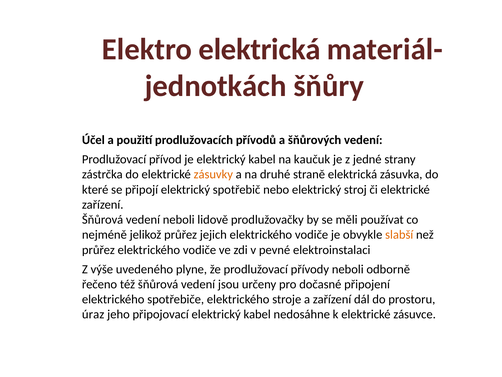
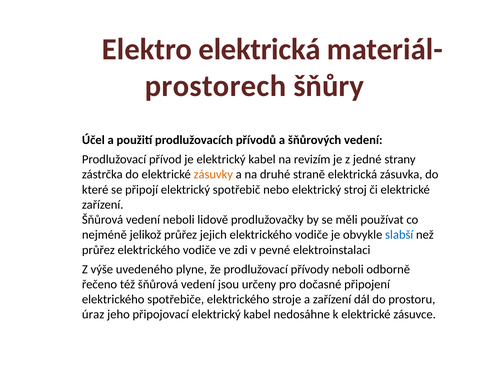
jednotkách: jednotkách -> prostorech (216, 86)
kaučuk: kaučuk -> revizím (312, 159)
slabší colour: orange -> blue (399, 235)
